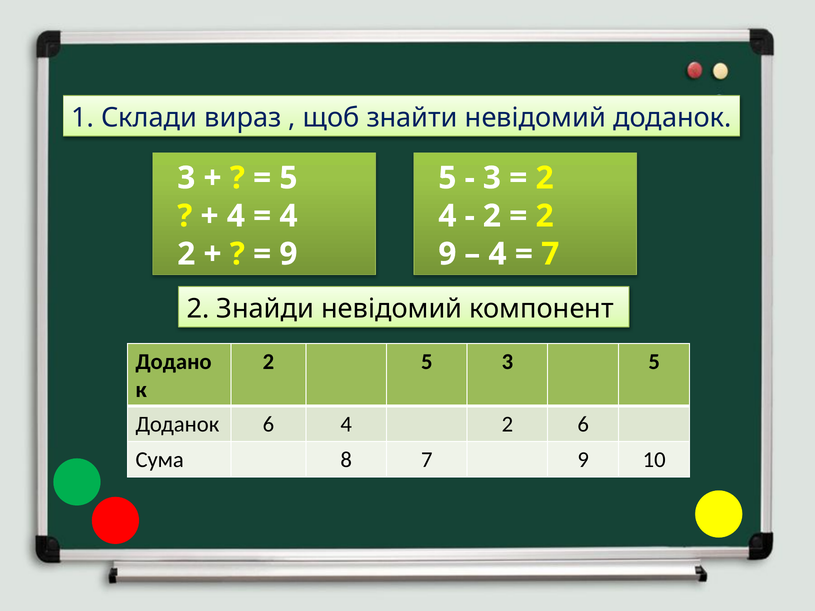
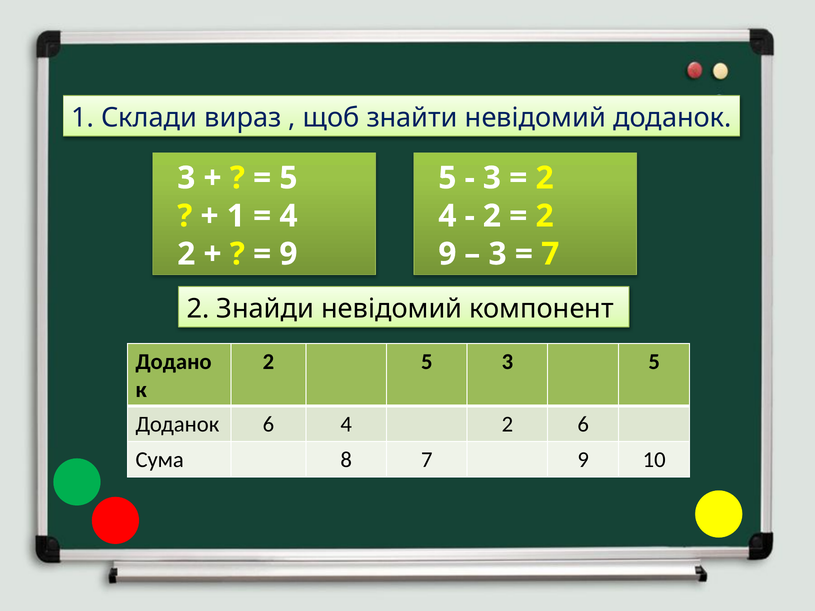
4: 4 -> 1 (236, 216)
4: 4 -> 3 (498, 254)
